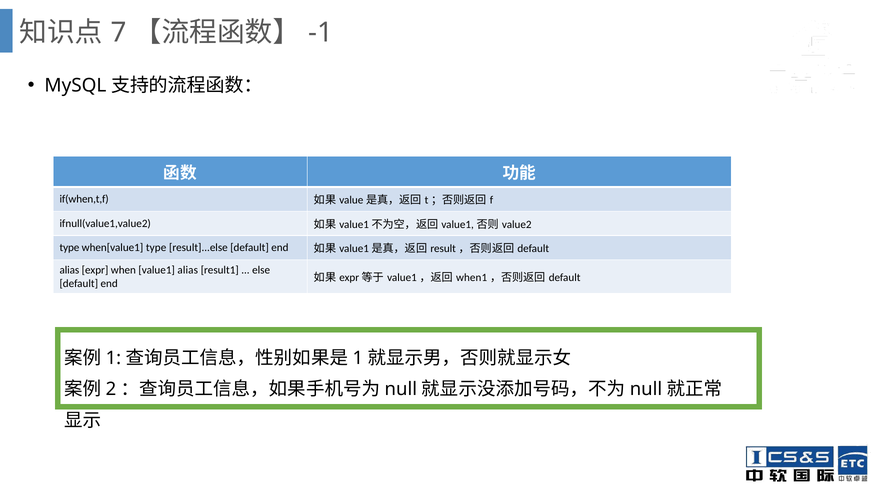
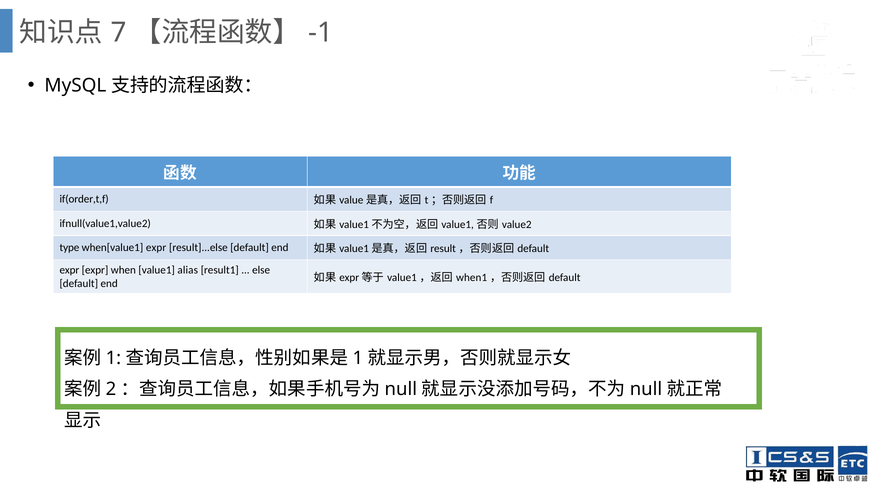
if(when,t,f: if(when,t,f -> if(order,t,f (84, 199)
when[value1 type: type -> expr (156, 247)
alias: alias -> expr (69, 270)
